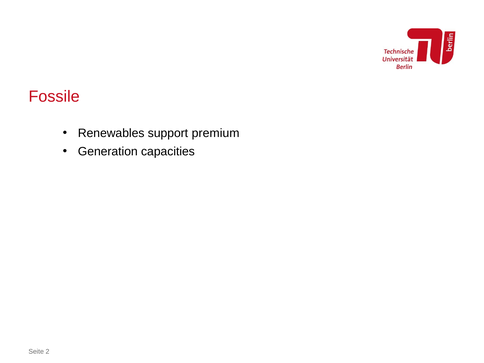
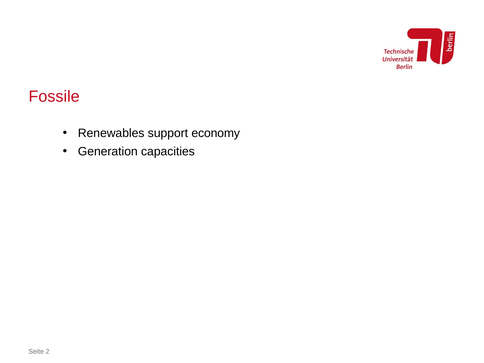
premium: premium -> economy (216, 133)
